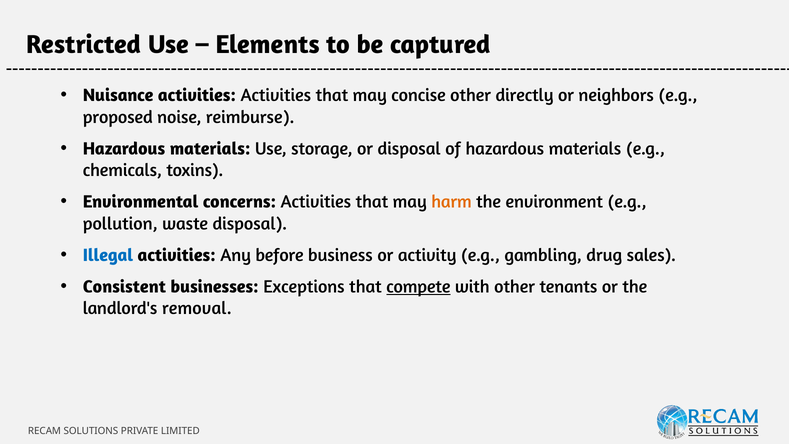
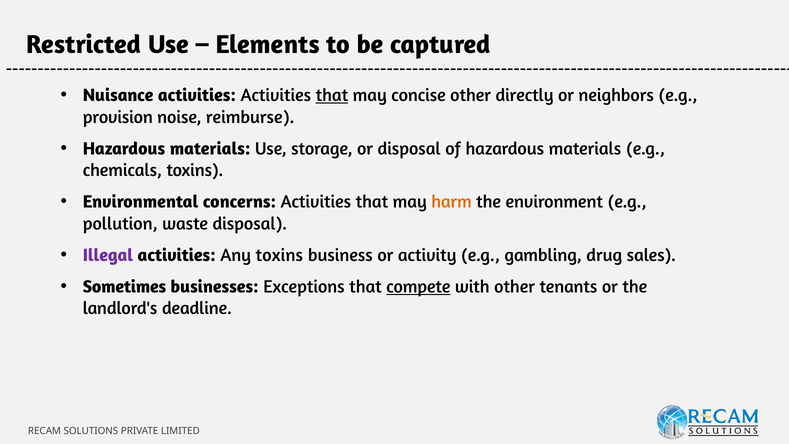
that underline: none -> present (332, 95)
proposed: proposed -> provision (118, 117)
Illegal colour: blue -> purple (108, 255)
Any before: before -> toxins (279, 255)
Consistent: Consistent -> Sometimes (124, 287)
removal: removal -> deadline (197, 308)
